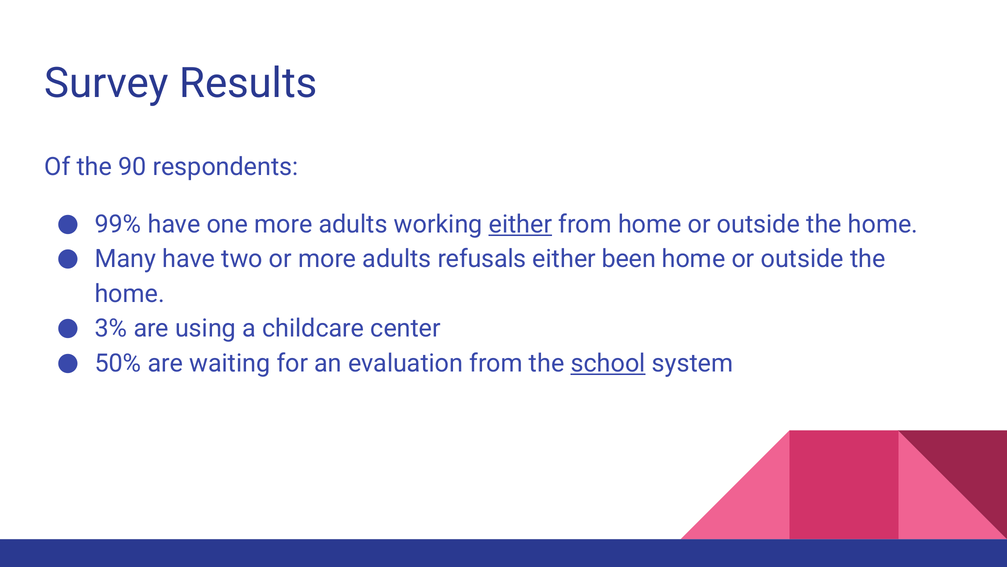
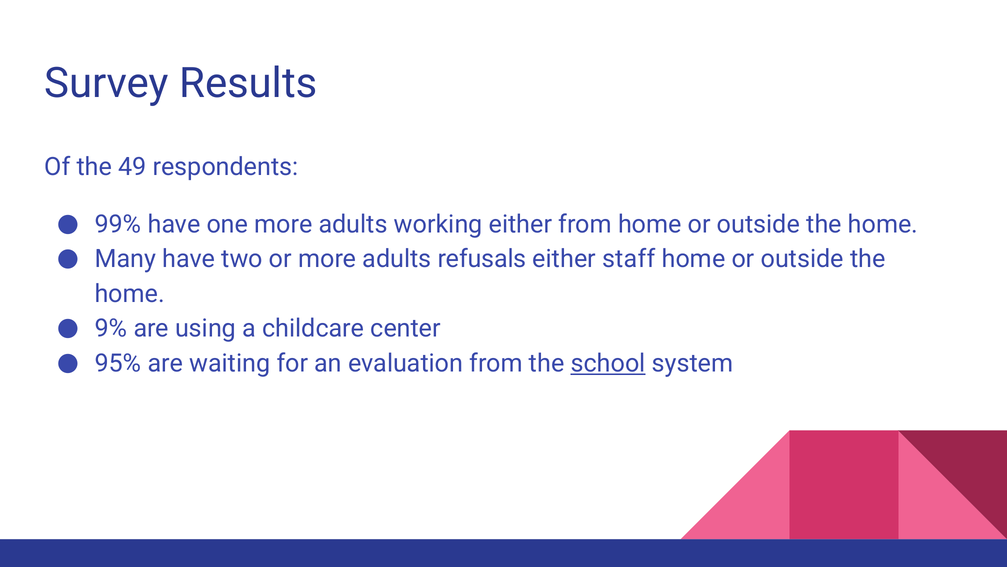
90: 90 -> 49 (132, 167)
either underline: present -> none (520, 224)
been: been -> staff (629, 259)
3%: 3% -> 9% (111, 328)
50%: 50% -> 95% (118, 363)
